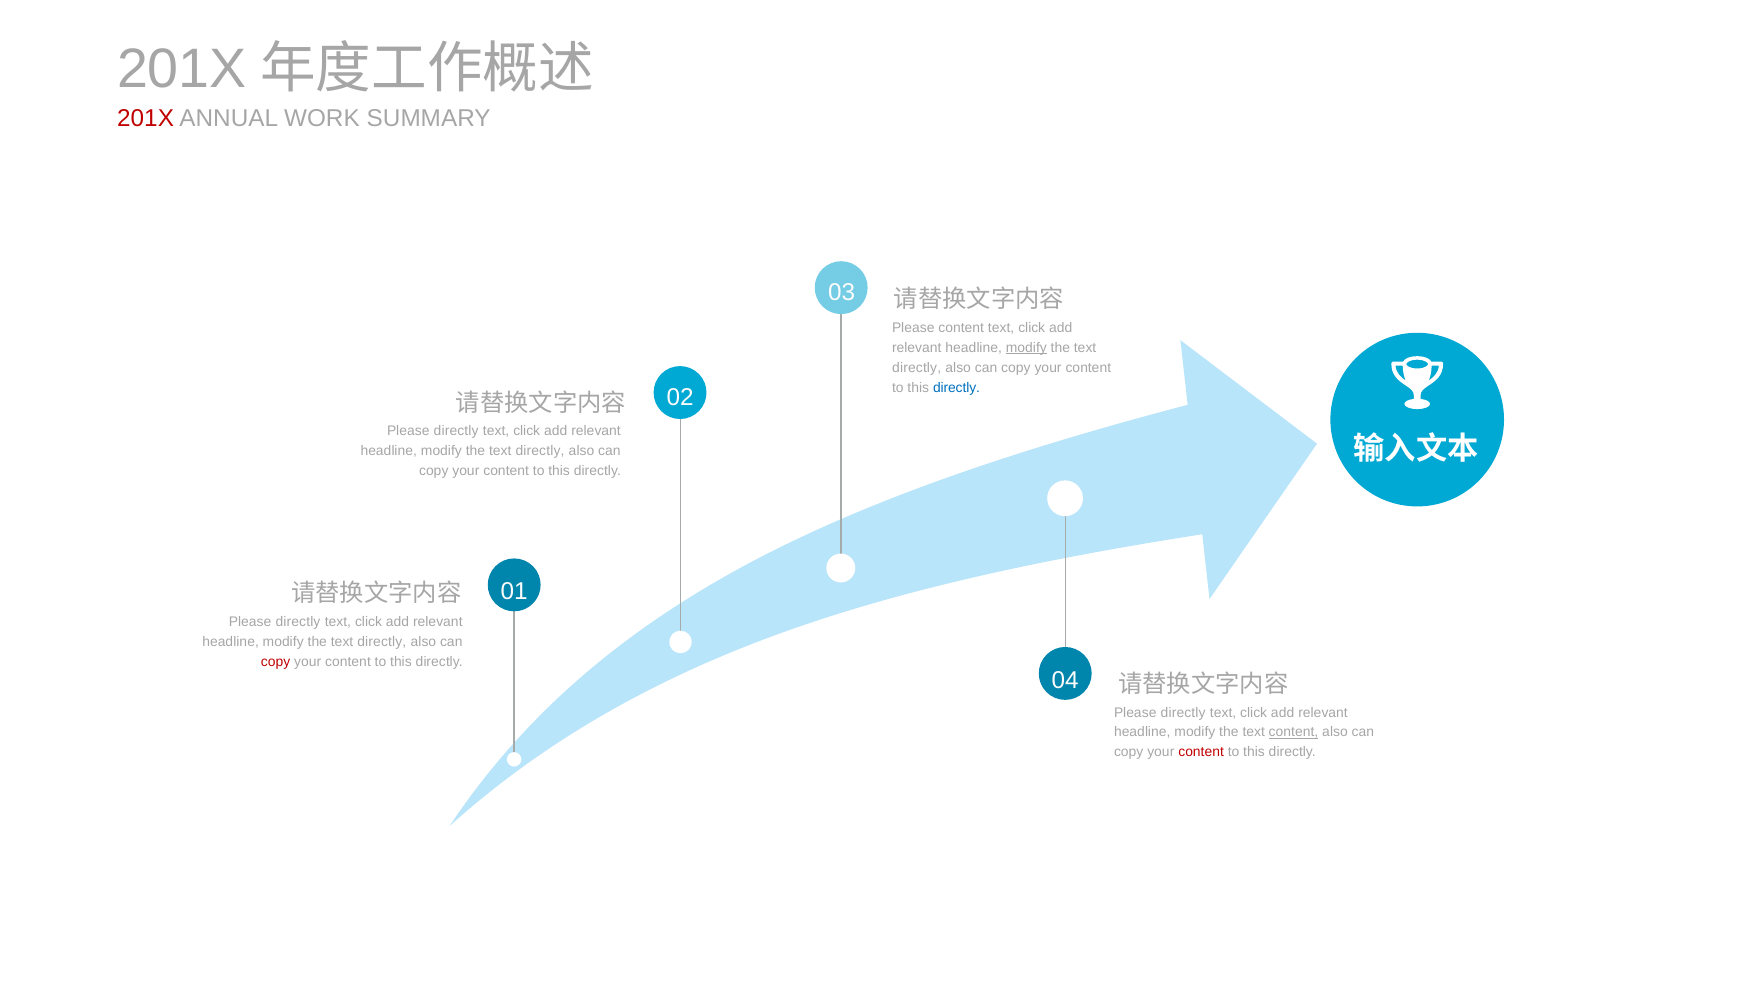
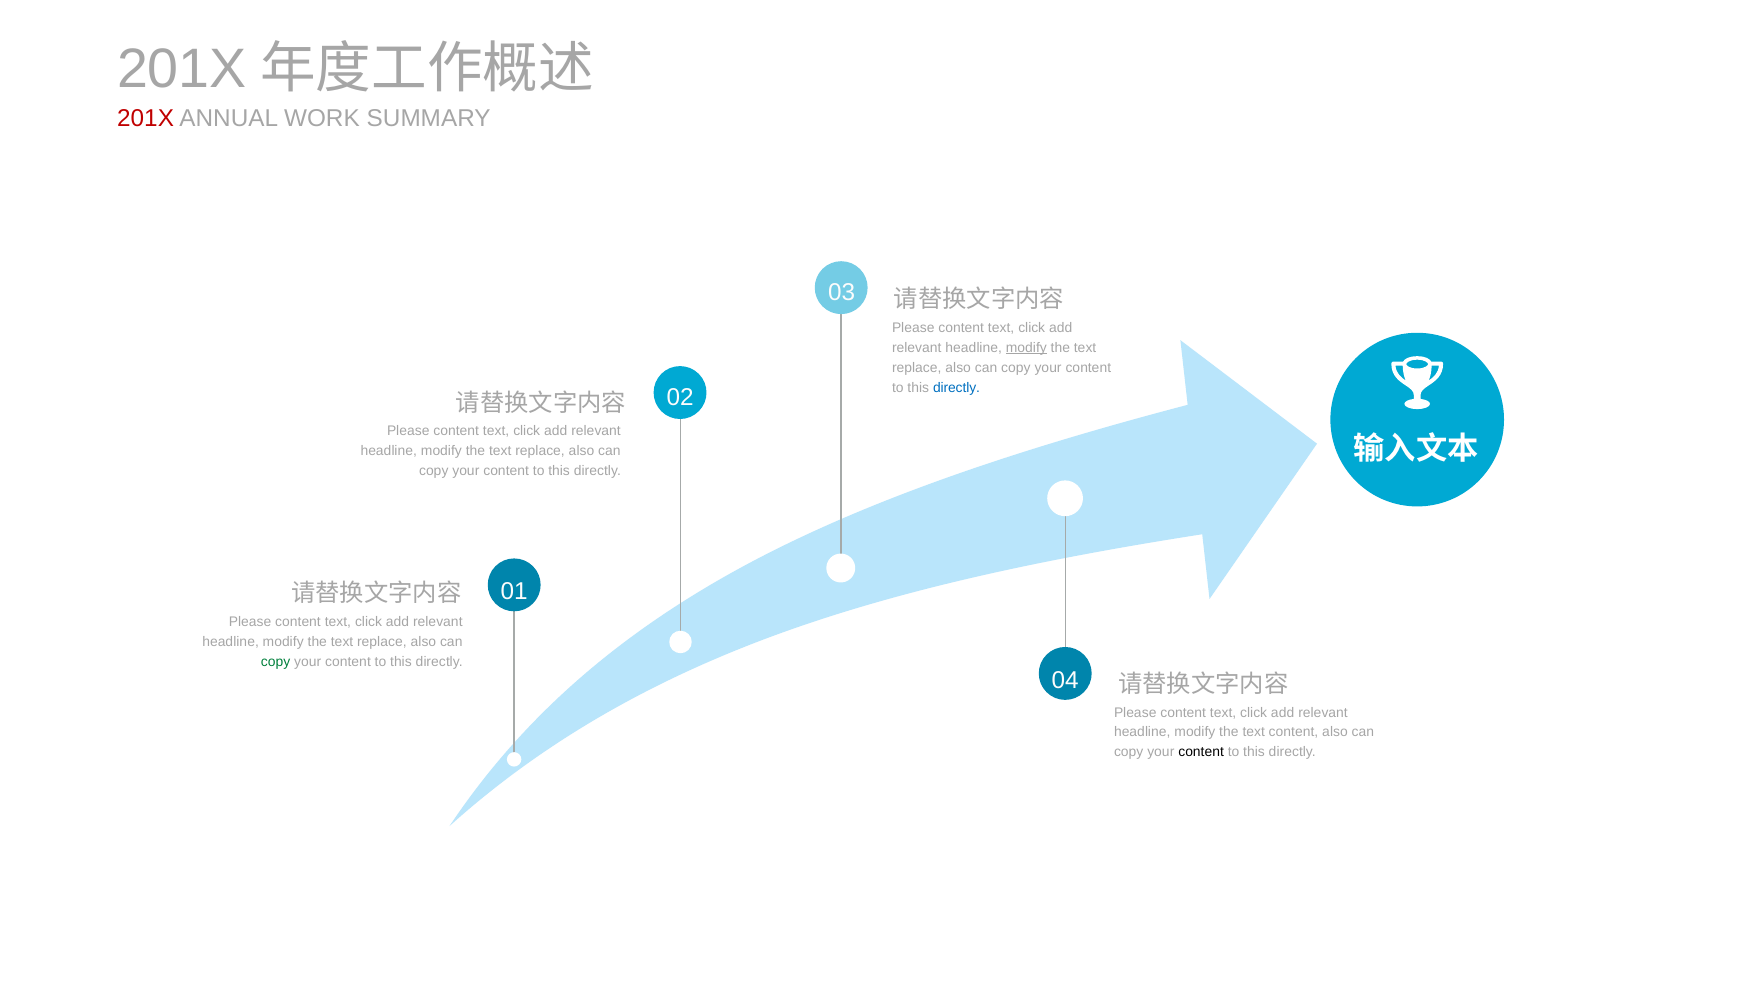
directly: directly -> replace (917, 368)
directly: directly -> content (456, 431)
directly: directly -> replace (540, 451)
directly: directly -> content (298, 622)
directly: directly -> replace (382, 641)
copy colour: red -> green (276, 661)
directly: directly -> content (1183, 712)
content underline: present -> none (1294, 732)
content colour: red -> black (1201, 752)
